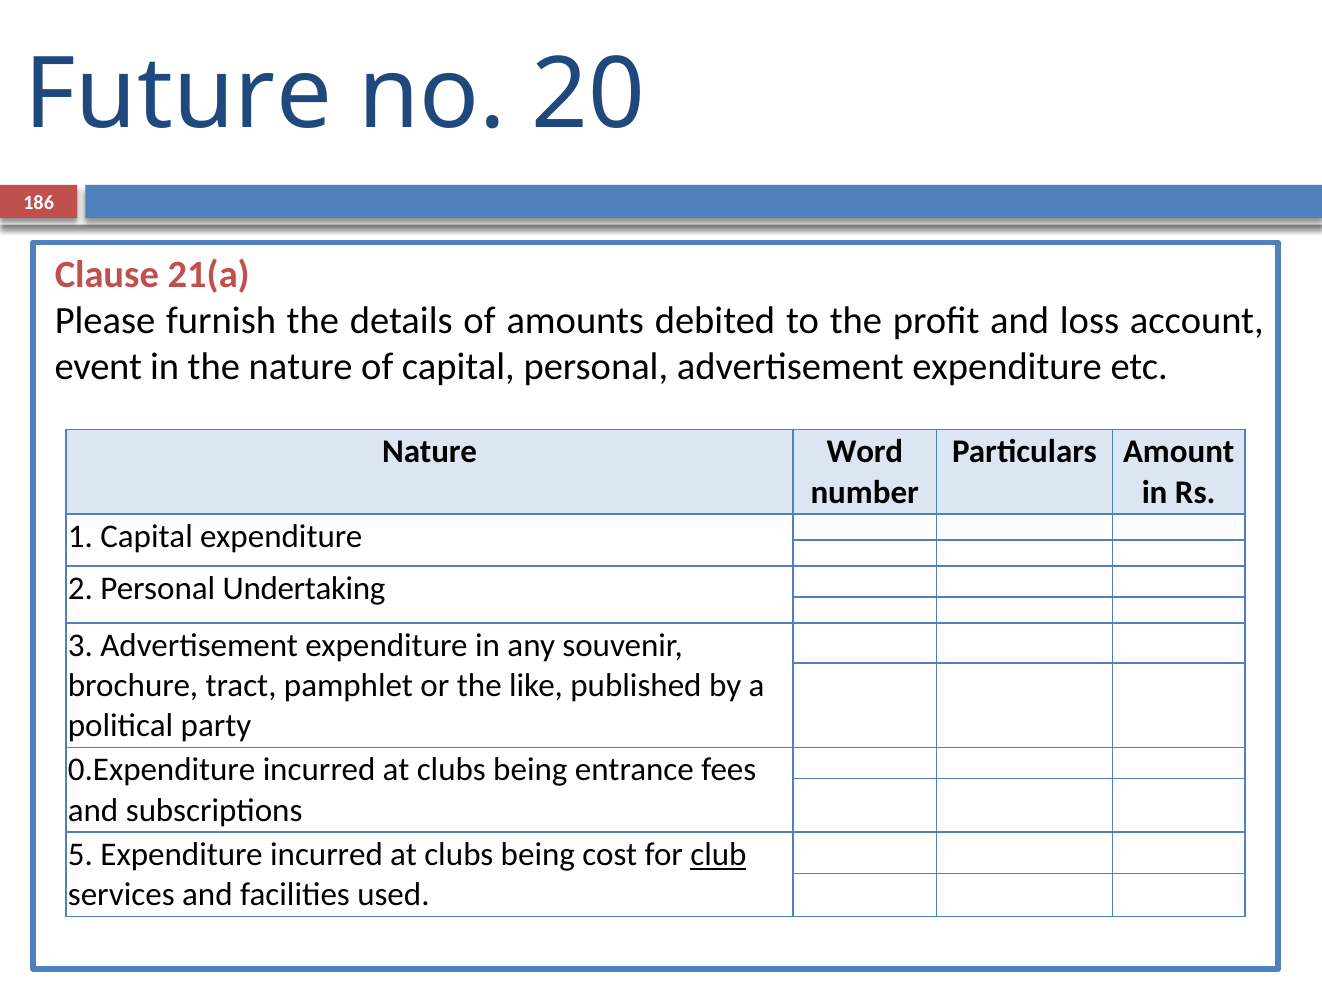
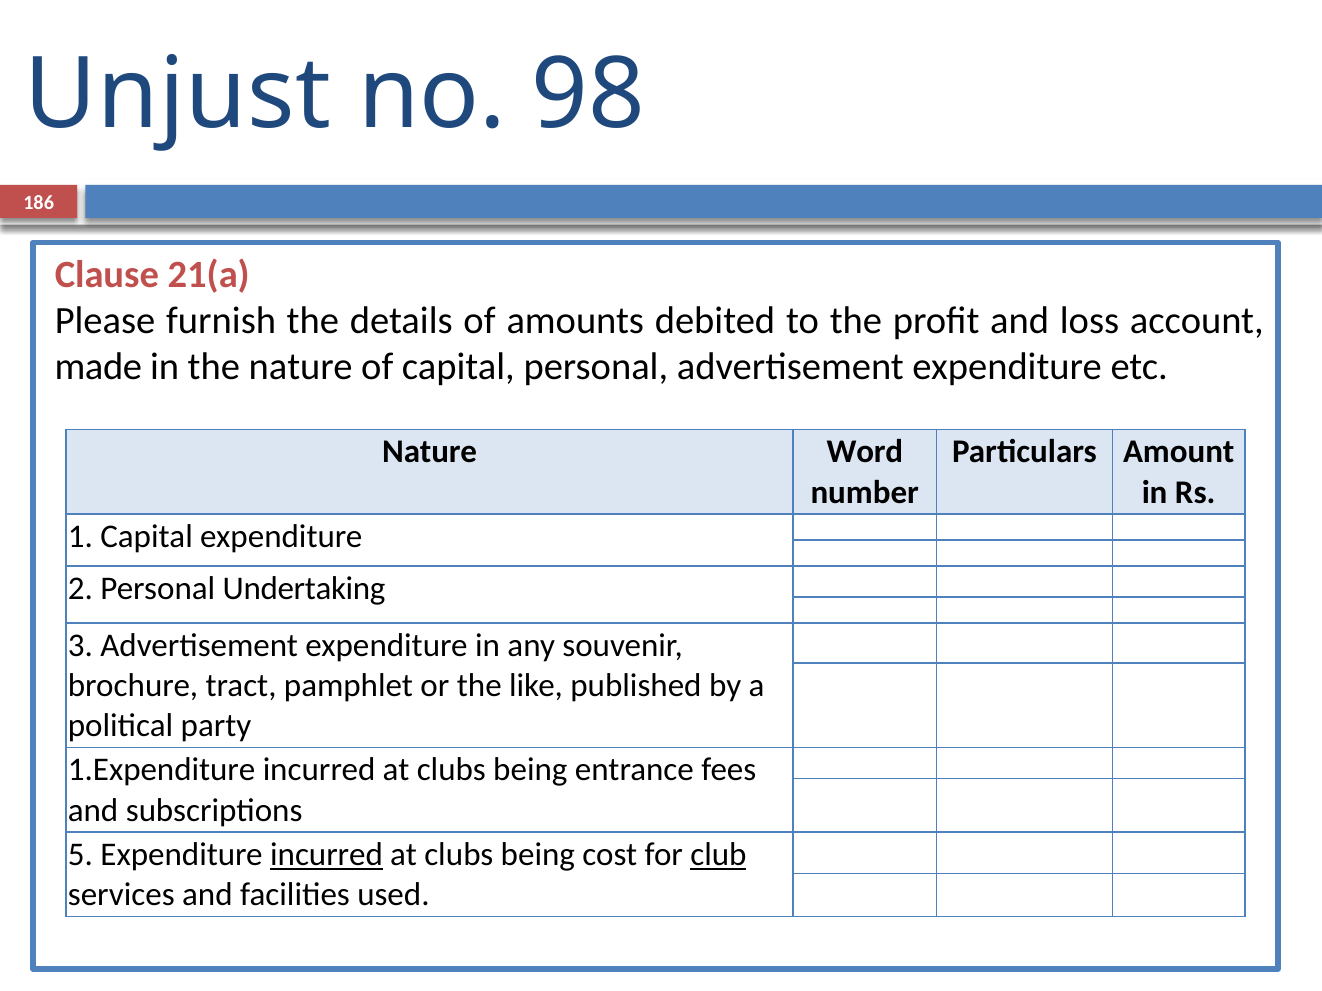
Future: Future -> Unjust (178, 95)
20: 20 -> 98 (588, 95)
event: event -> made (98, 367)
0.Expenditure: 0.Expenditure -> 1.Expenditure (162, 770)
incurred underline: none -> present (327, 855)
